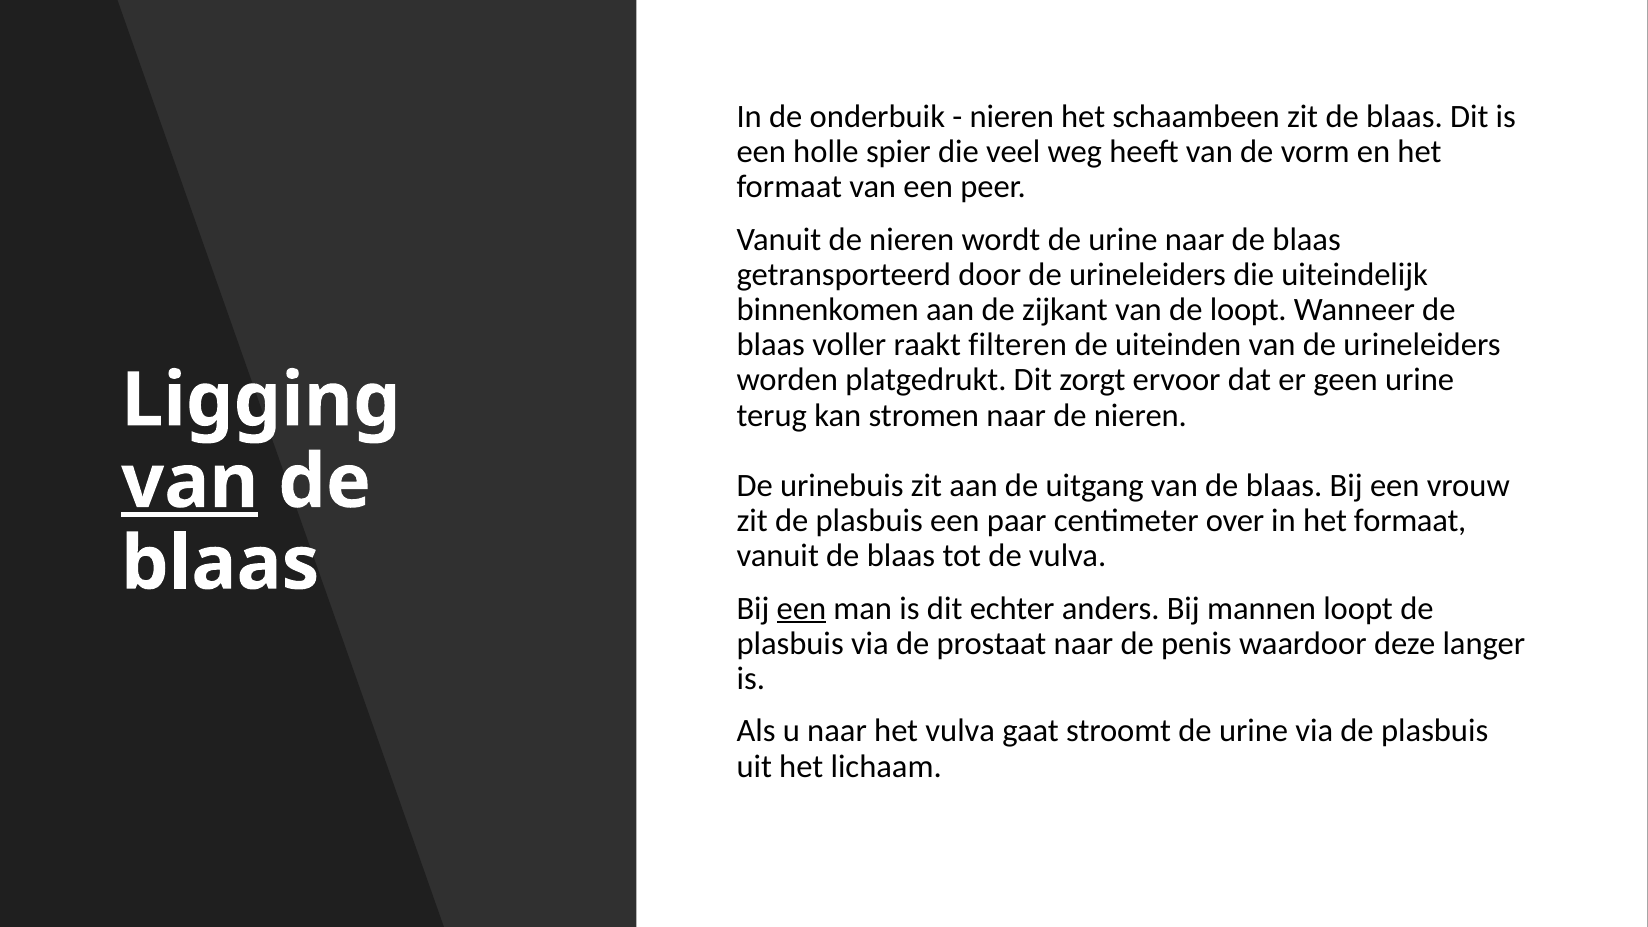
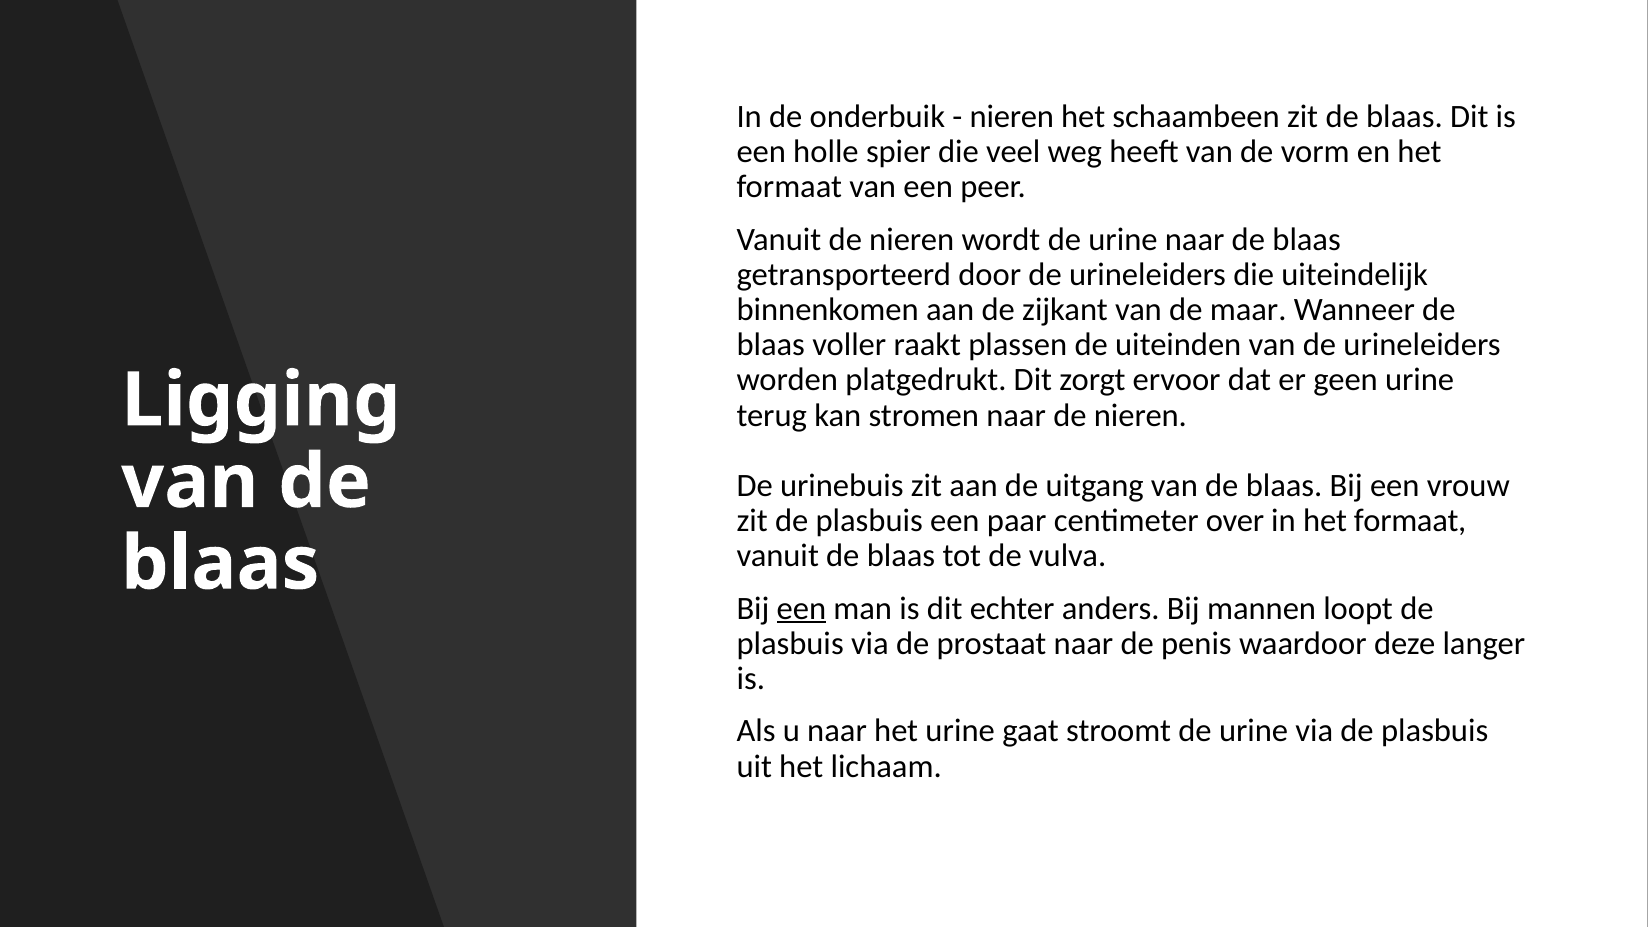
de loopt: loopt -> maar (1248, 310)
filteren: filteren -> plassen (1018, 345)
van underline: present -> none (190, 482)
het vulva: vulva -> urine (960, 731)
